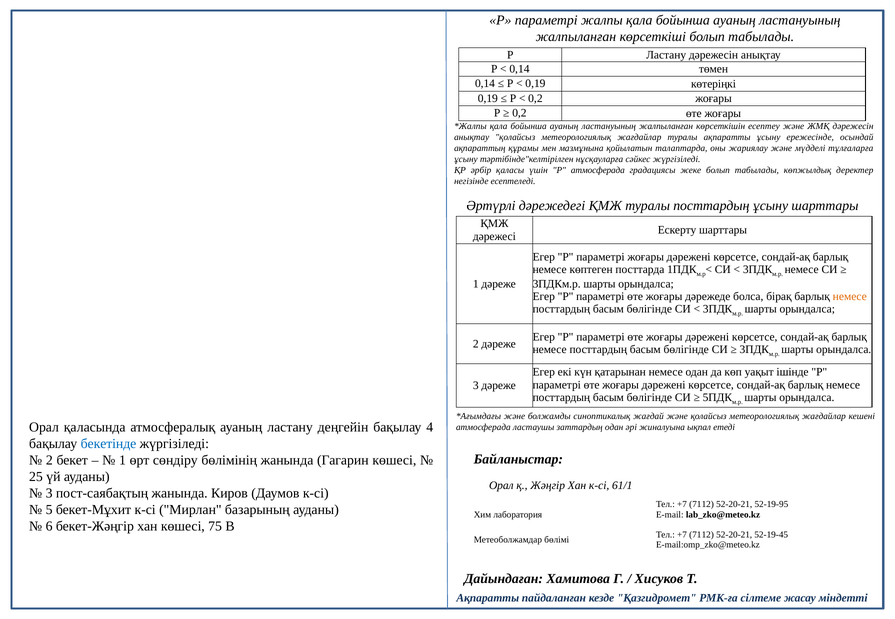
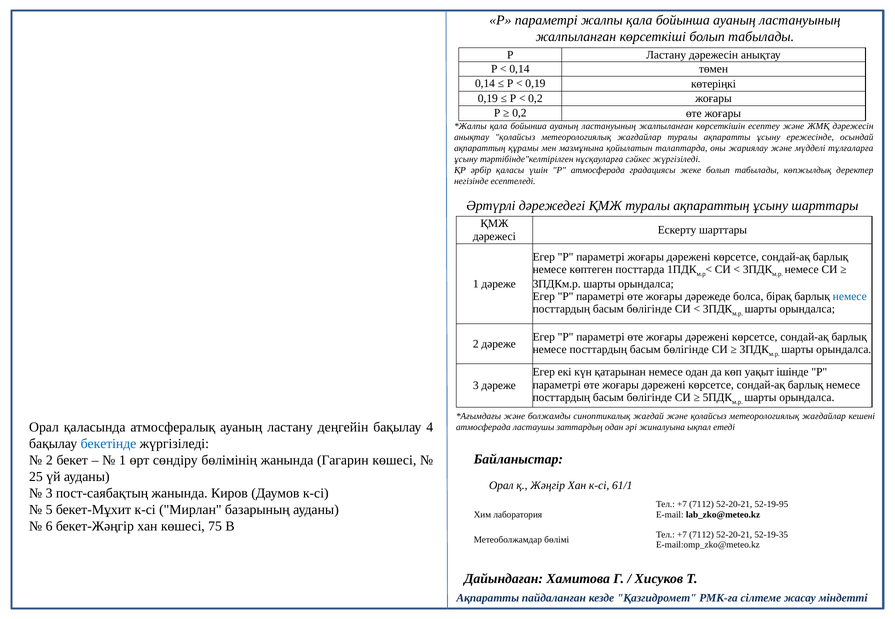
туралы посттардың: посттардың -> ақпараттың (711, 206)
немесе colour: orange -> blue (850, 297)
52-19-45: 52-19-45 -> 52-19-35 (771, 535)
